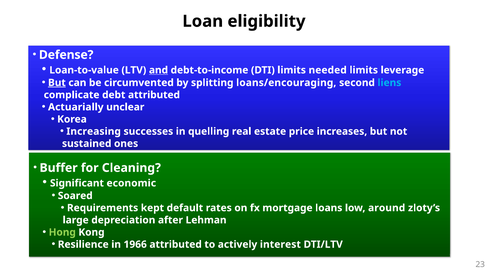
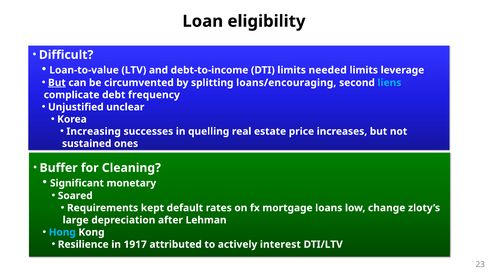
Defense: Defense -> Difficult (66, 55)
and underline: present -> none (158, 70)
debt attributed: attributed -> frequency (154, 95)
Actuarially: Actuarially -> Unjustified (76, 107)
economic: economic -> monetary (131, 183)
around: around -> change (387, 208)
Hong colour: light green -> light blue (62, 233)
1966: 1966 -> 1917 (135, 245)
